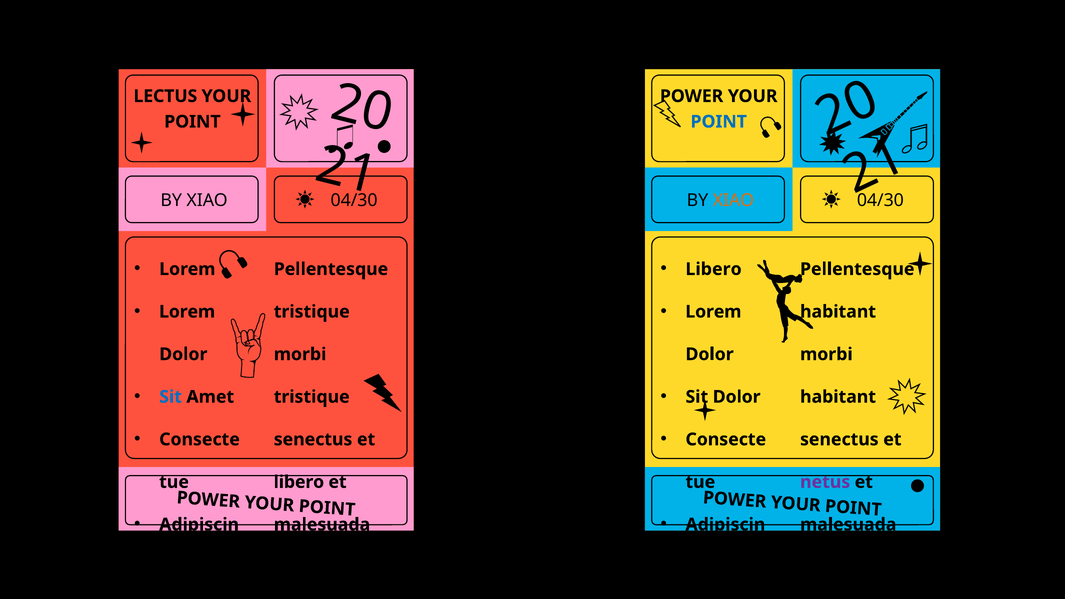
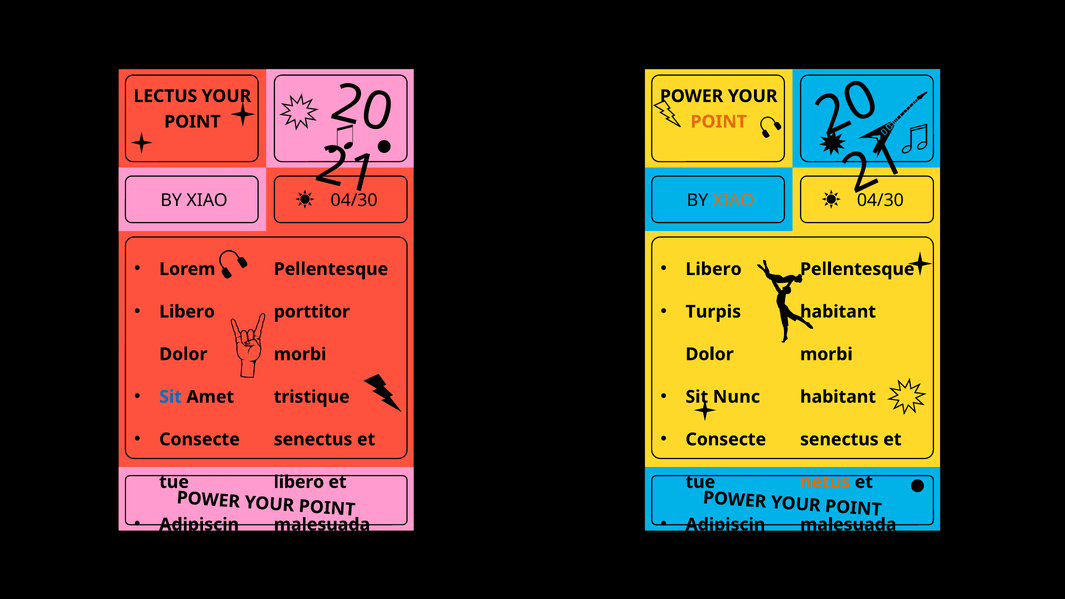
POINT colour: blue -> orange (719, 122)
Lorem: Lorem -> Libero (187, 312)
Lorem: Lorem -> Turpis (713, 312)
tristique: tristique -> porttitor (312, 312)
Sit Dolor: Dolor -> Nunc (736, 397)
netus colour: purple -> orange (825, 482)
